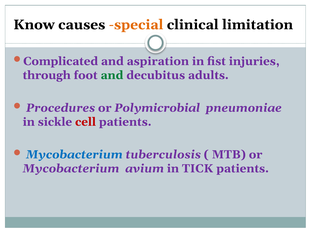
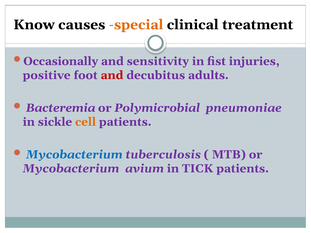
limitation: limitation -> treatment (258, 25)
Complicated: Complicated -> Occasionally (61, 61)
aspiration: aspiration -> sensitivity (158, 61)
through: through -> positive (47, 75)
and colour: green -> red (112, 75)
Procedures: Procedures -> Bacteremia (61, 108)
cell colour: red -> orange (86, 122)
